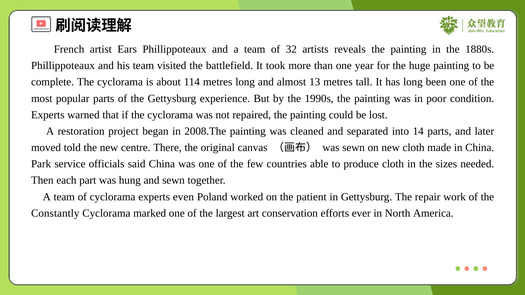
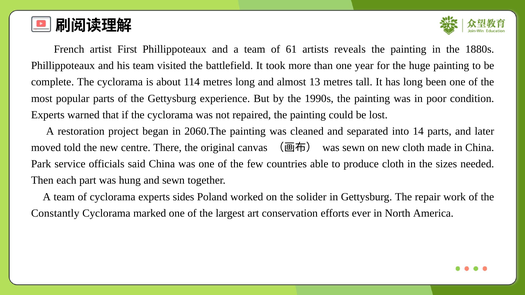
Ears: Ears -> First (127, 49)
32: 32 -> 61 (291, 49)
2008.The: 2008.The -> 2060.The (205, 131)
even: even -> sides (184, 197)
patient: patient -> solider (311, 197)
